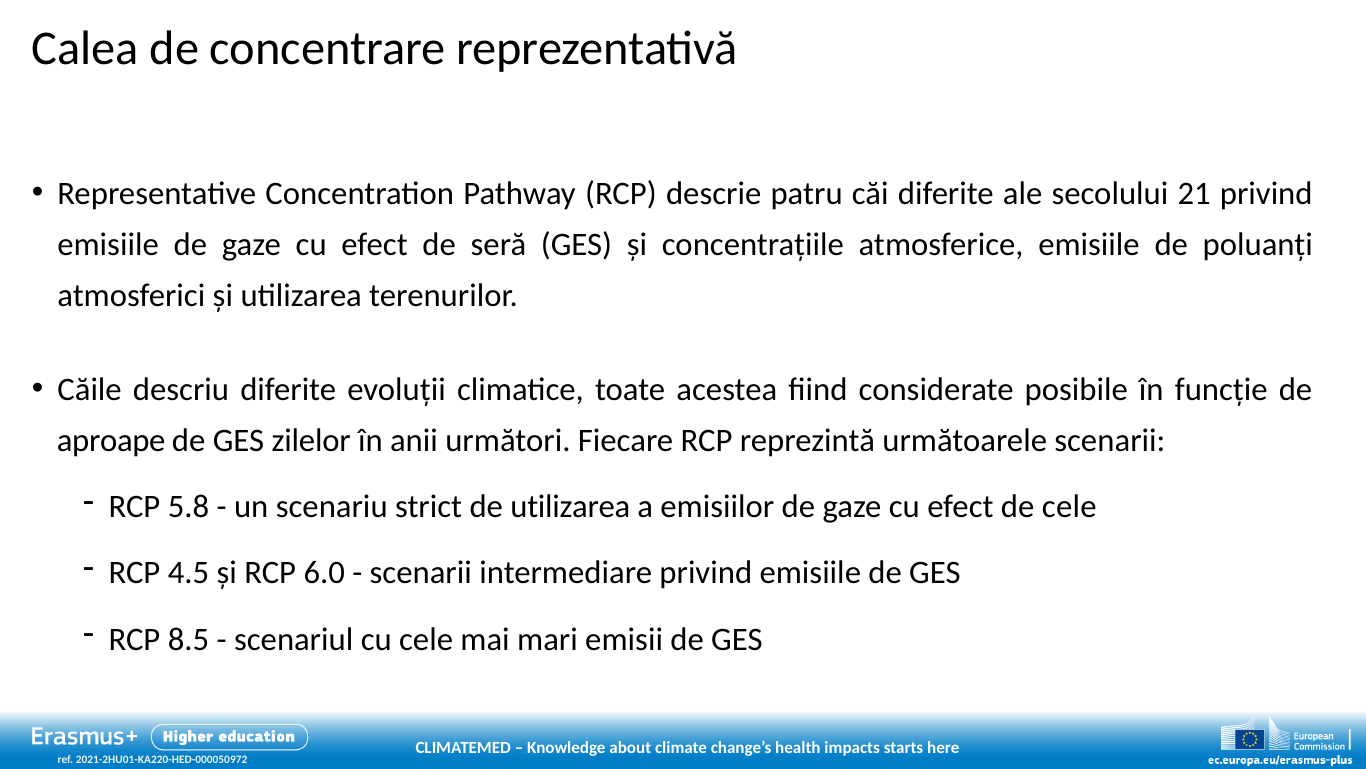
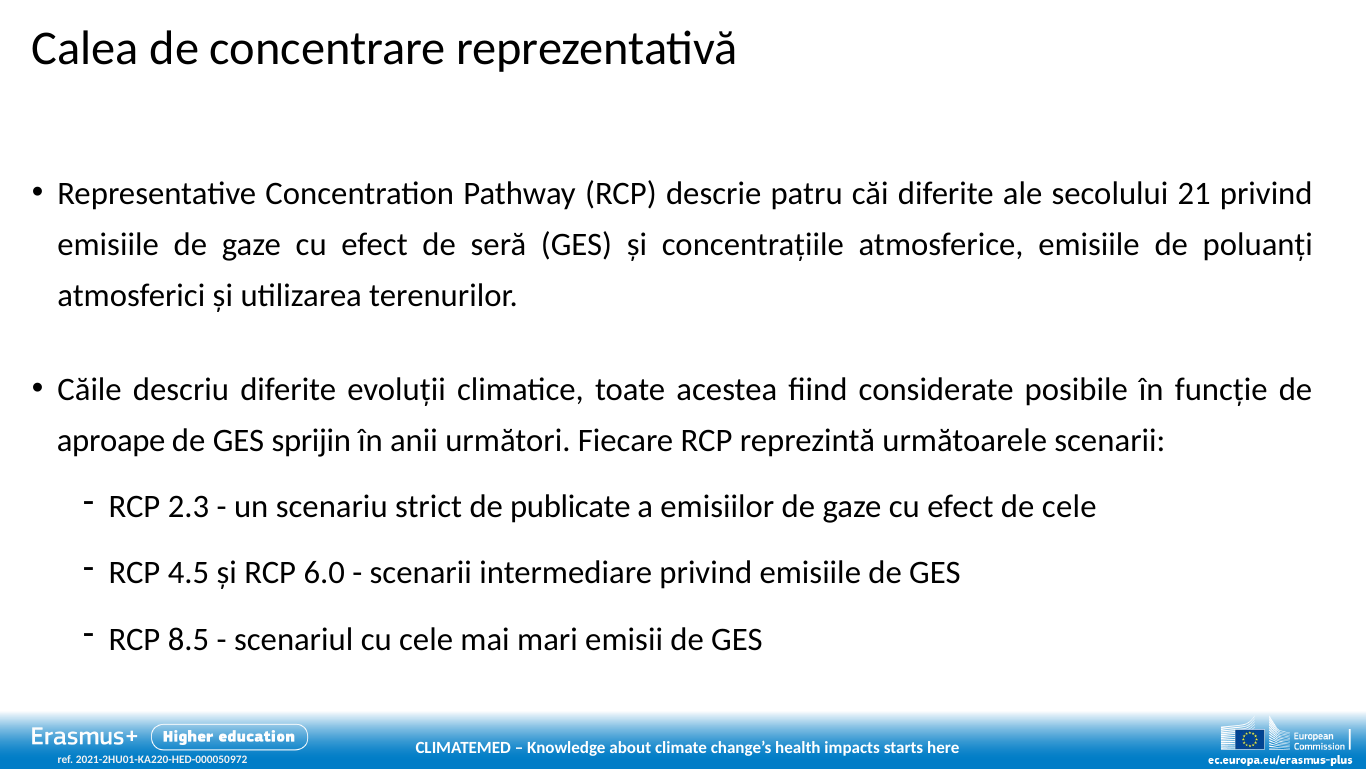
zilelor: zilelor -> sprijin (311, 440)
5.8: 5.8 -> 2.3 (188, 507)
de utilizarea: utilizarea -> publicate (570, 507)
